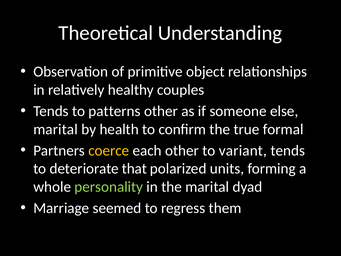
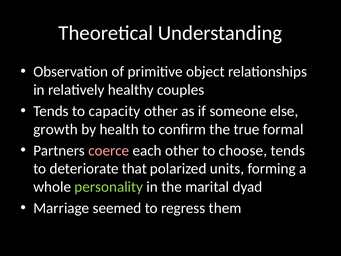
patterns: patterns -> capacity (114, 111)
marital: marital -> growth (56, 129)
coerce colour: yellow -> pink (109, 150)
variant: variant -> choose (243, 150)
